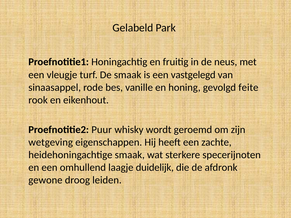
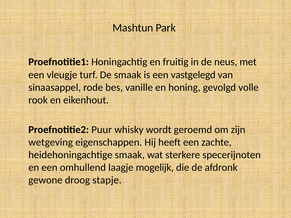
Gelabeld: Gelabeld -> Mashtun (133, 28)
feite: feite -> volle (248, 88)
duidelijk: duidelijk -> mogelijk (155, 168)
leiden: leiden -> stapje (107, 180)
